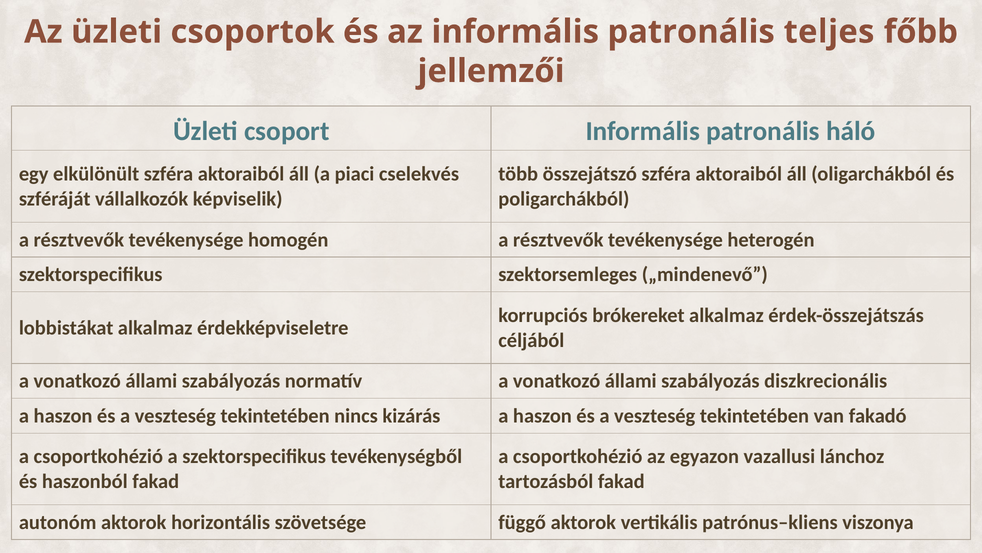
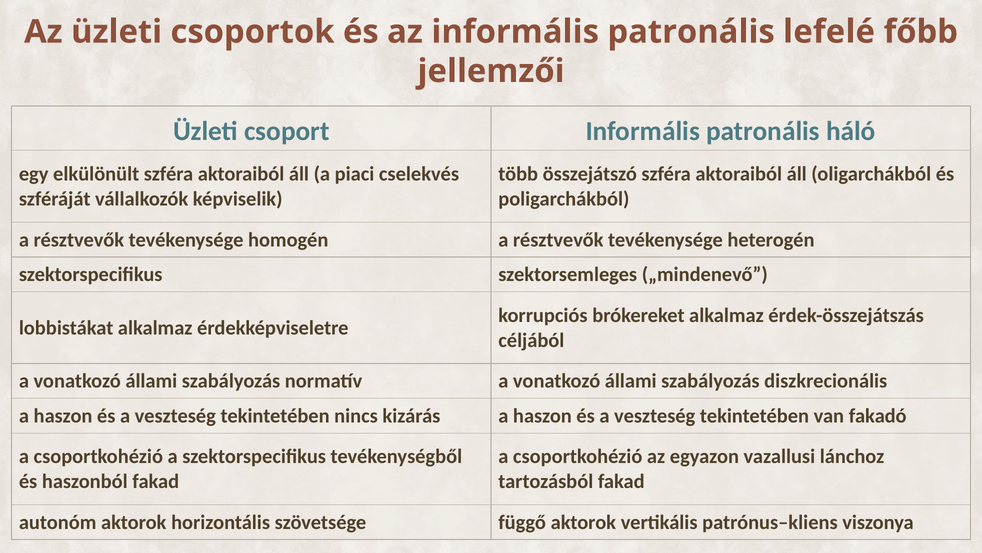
teljes: teljes -> lefelé (829, 32)
